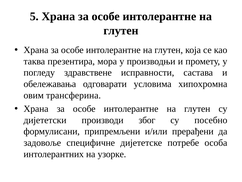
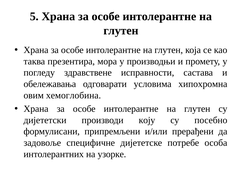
трансферина: трансферина -> хемоглобина (73, 95)
због: због -> коју (147, 120)
